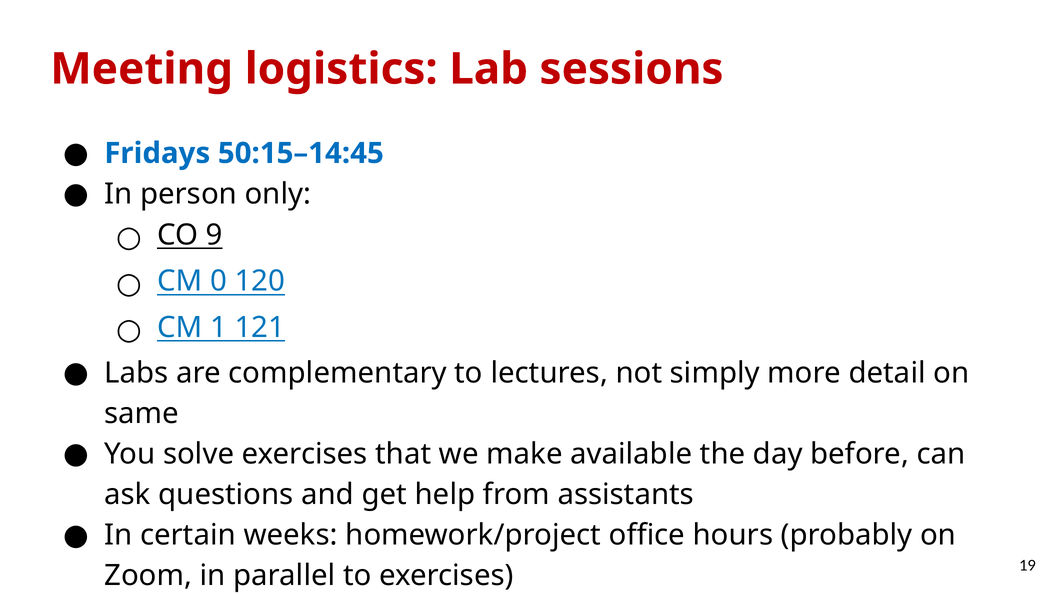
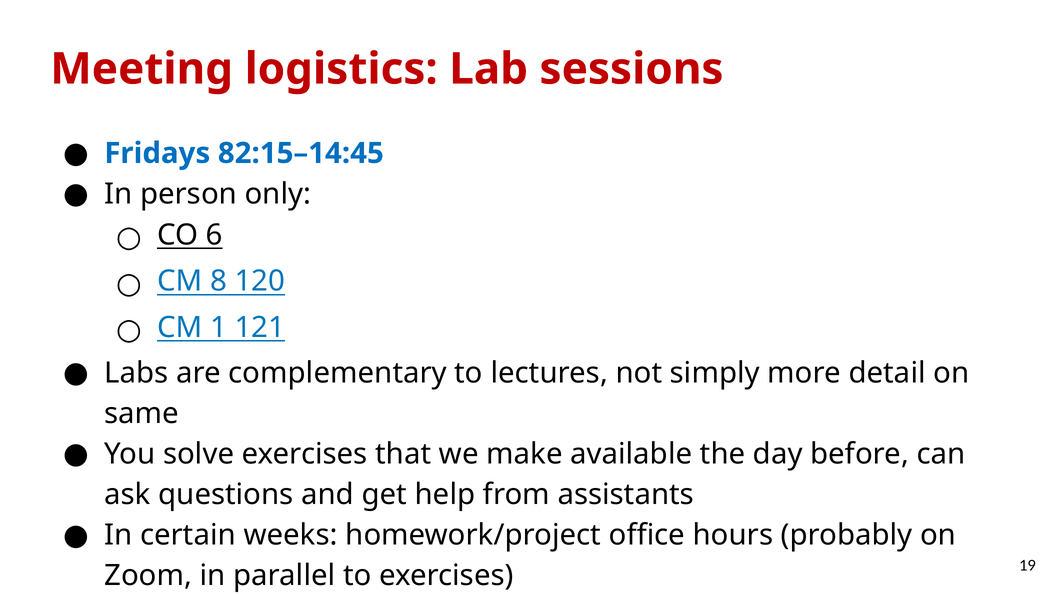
50:15–14:45: 50:15–14:45 -> 82:15–14:45 (301, 153)
9: 9 -> 6 (214, 235)
0: 0 -> 8 (219, 281)
